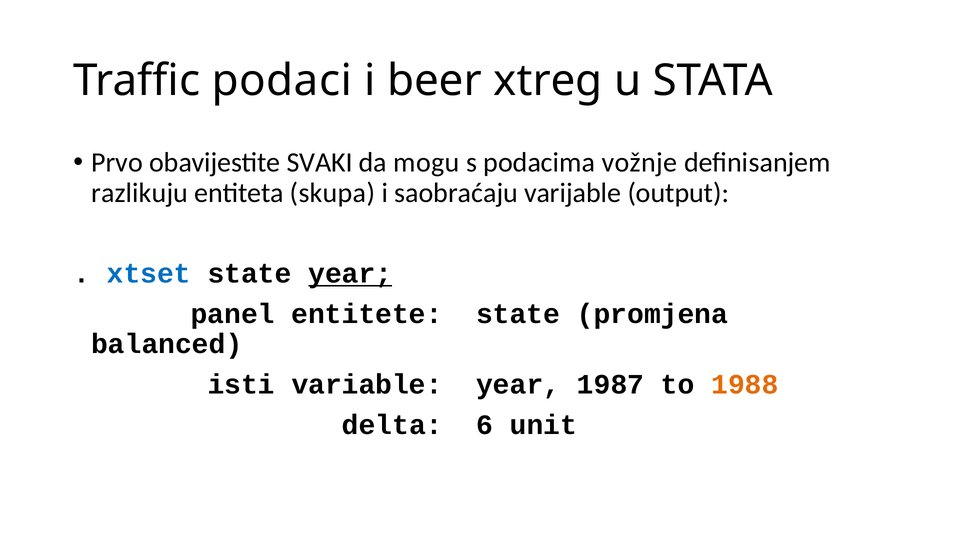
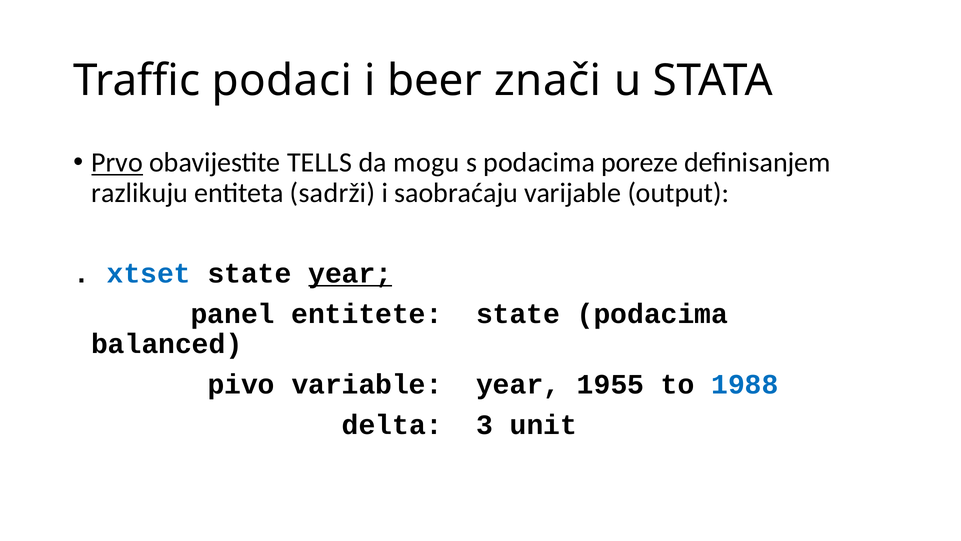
xtreg: xtreg -> znači (548, 81)
Prvo underline: none -> present (117, 162)
SVAKI: SVAKI -> TELLS (319, 162)
vožnje: vožnje -> poreze (640, 162)
skupa: skupa -> sadrži (333, 193)
state promjena: promjena -> podacima (652, 314)
isti: isti -> pivo (241, 384)
1987: 1987 -> 1955 (611, 384)
1988 colour: orange -> blue (745, 384)
6: 6 -> 3 (485, 424)
